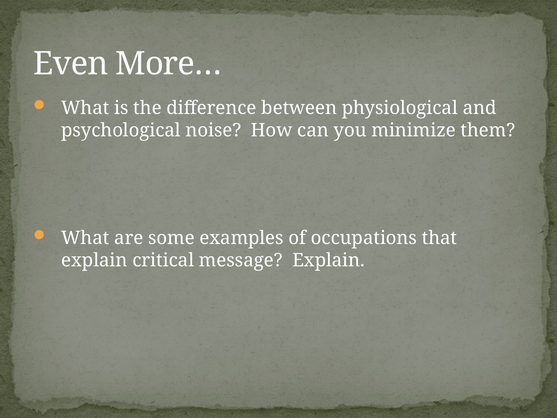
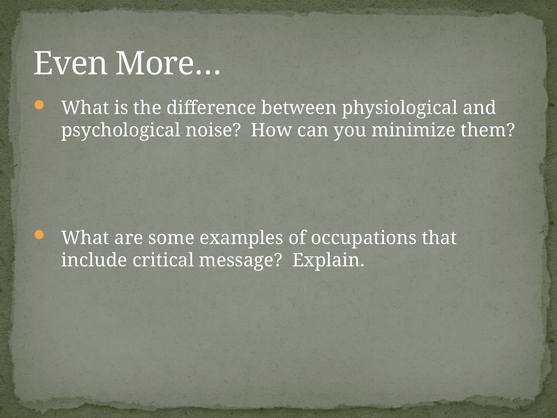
explain: explain -> include (94, 260)
